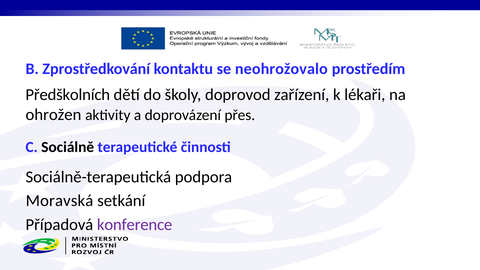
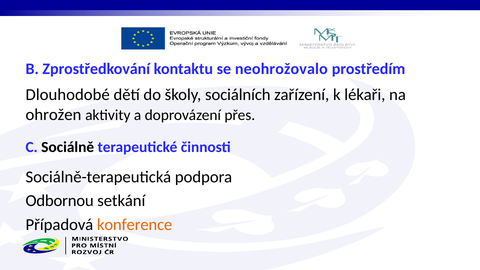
Předškolních: Předškolních -> Dlouhodobé (68, 95)
doprovod: doprovod -> sociálních (238, 95)
Moravská: Moravská -> Odbornou (60, 201)
konference colour: purple -> orange (135, 225)
